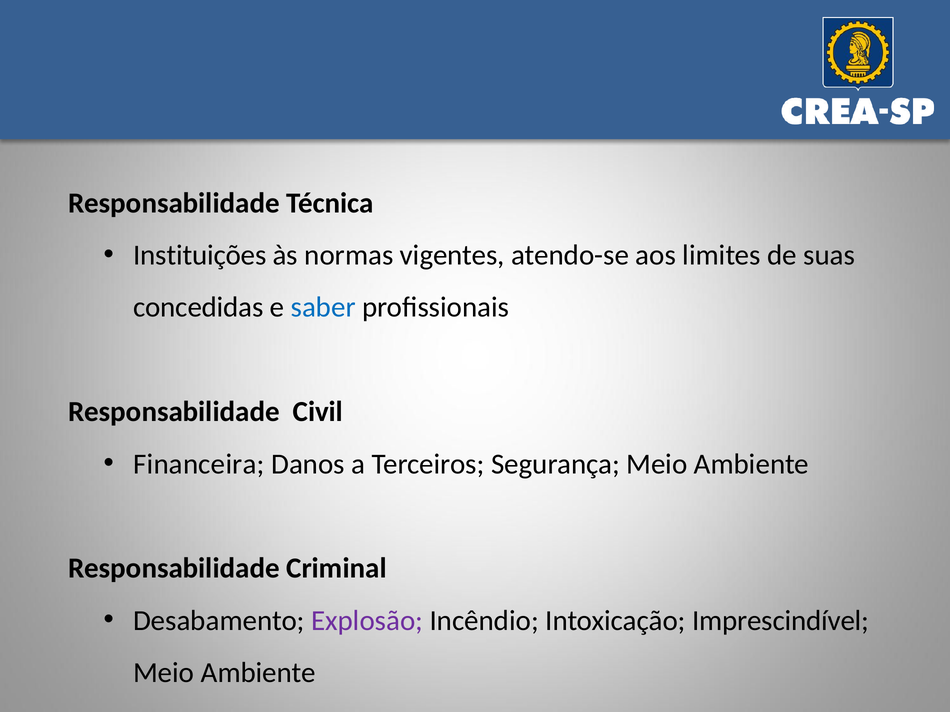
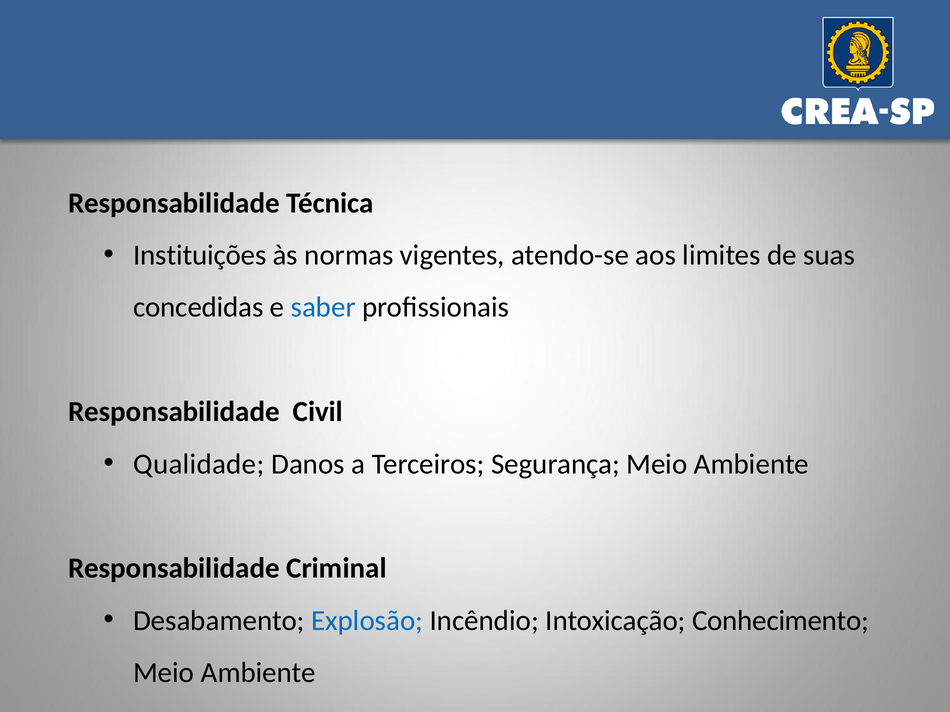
Financeira: Financeira -> Qualidade (199, 464)
Explosão colour: purple -> blue (367, 621)
Imprescindível: Imprescindível -> Conhecimento (781, 621)
